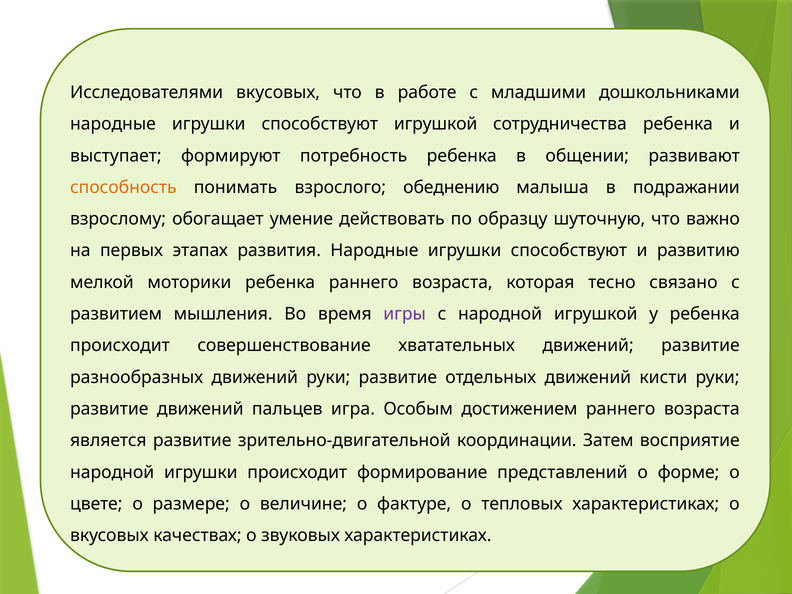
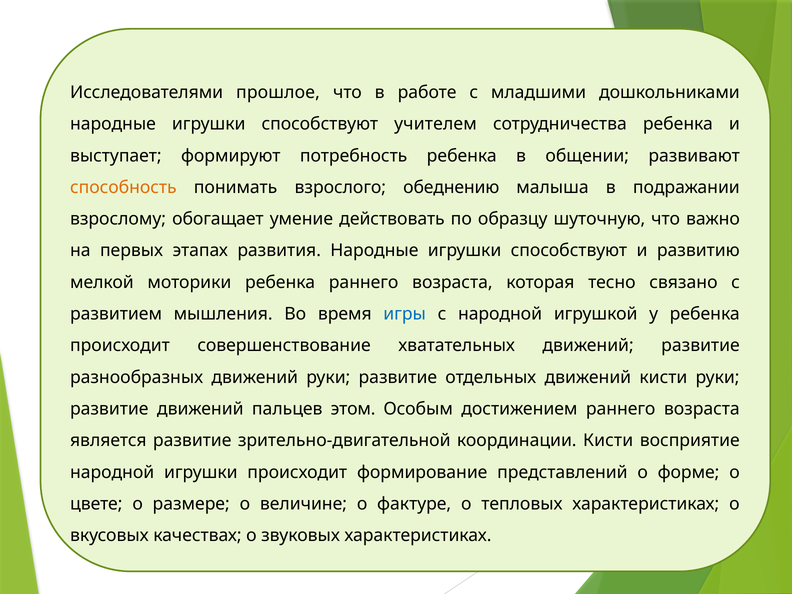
Исследователями вкусовых: вкусовых -> прошлое (278, 92)
способствуют игрушкой: игрушкой -> учителем (435, 124)
игры colour: purple -> blue (405, 314)
игра: игра -> этом (353, 409)
координации Затем: Затем -> Кисти (608, 441)
